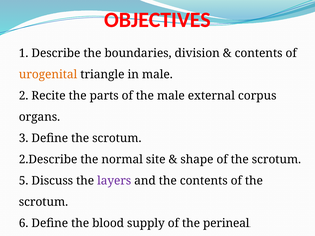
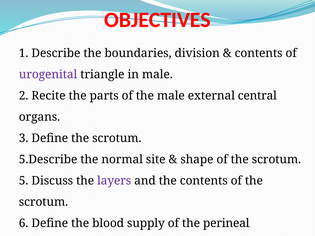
urogenital colour: orange -> purple (48, 75)
corpus: corpus -> central (257, 96)
2.Describe: 2.Describe -> 5.Describe (48, 160)
